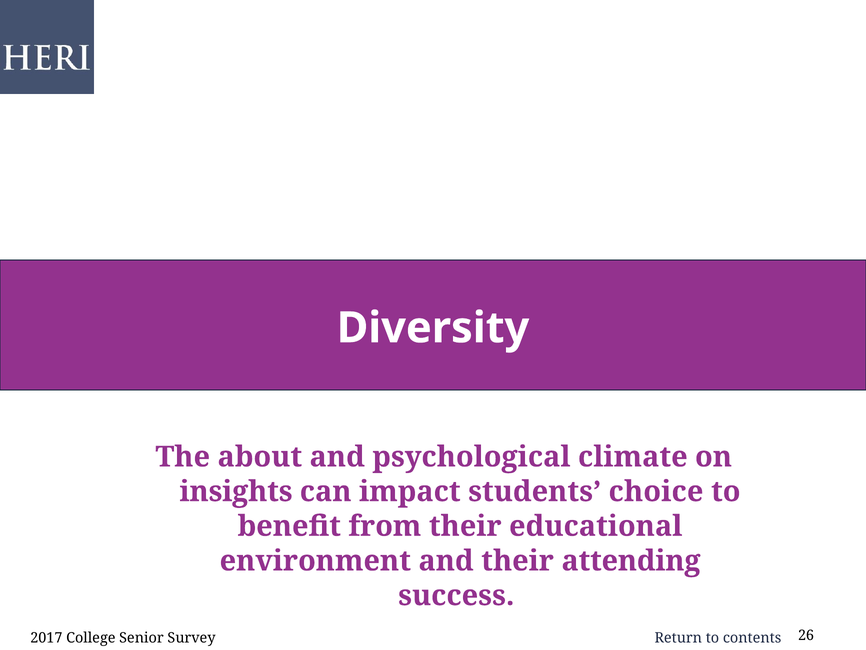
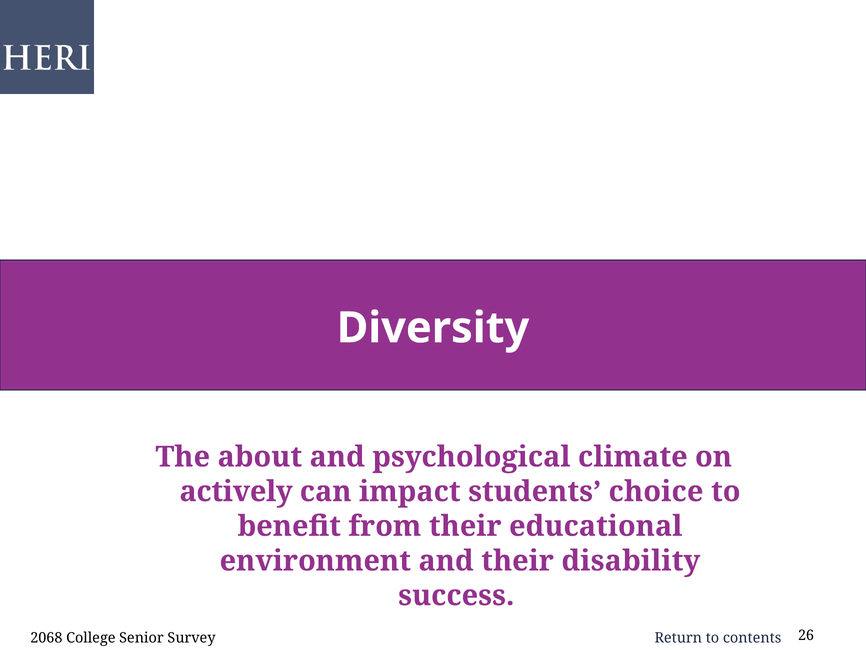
insights: insights -> actively (236, 491)
attending: attending -> disability (631, 560)
2017: 2017 -> 2068 (46, 637)
